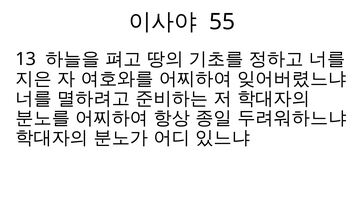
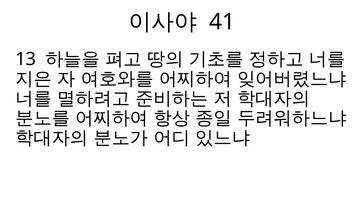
55: 55 -> 41 (222, 22)
